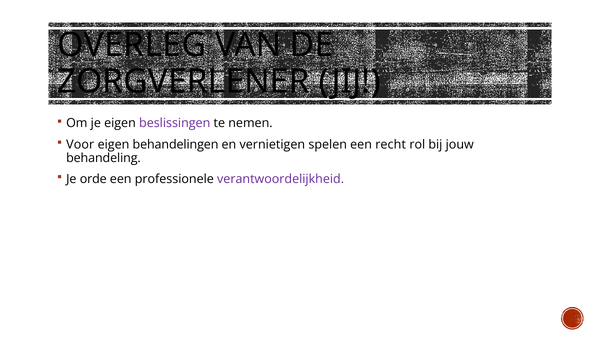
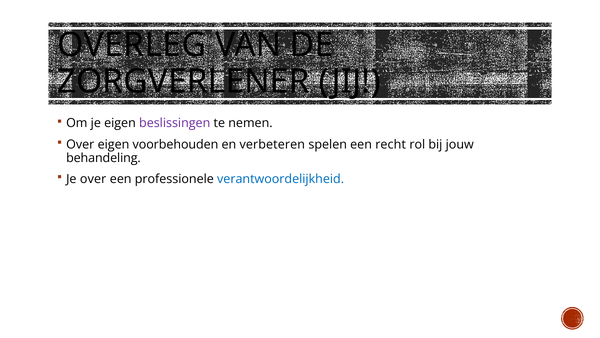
Voor: Voor -> Over (80, 144)
behandelingen: behandelingen -> voorbehouden (175, 144)
vernietigen: vernietigen -> verbeteren (272, 144)
Je orde: orde -> over (93, 179)
verantwoordelijkheid colour: purple -> blue (281, 179)
